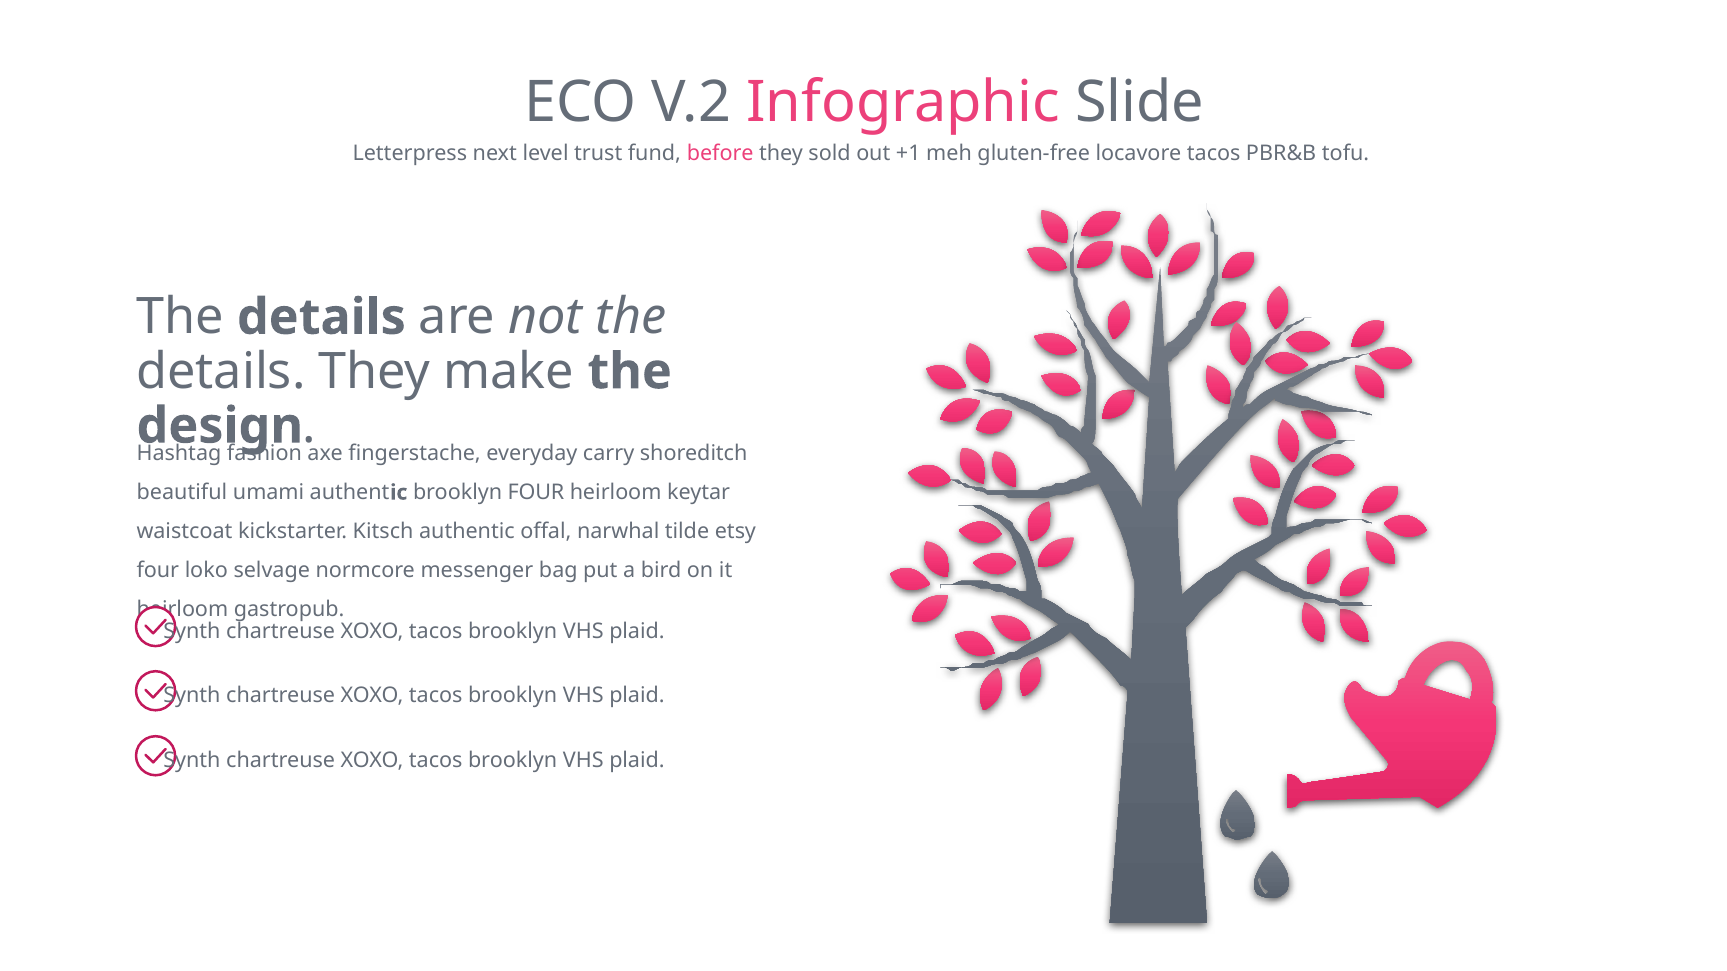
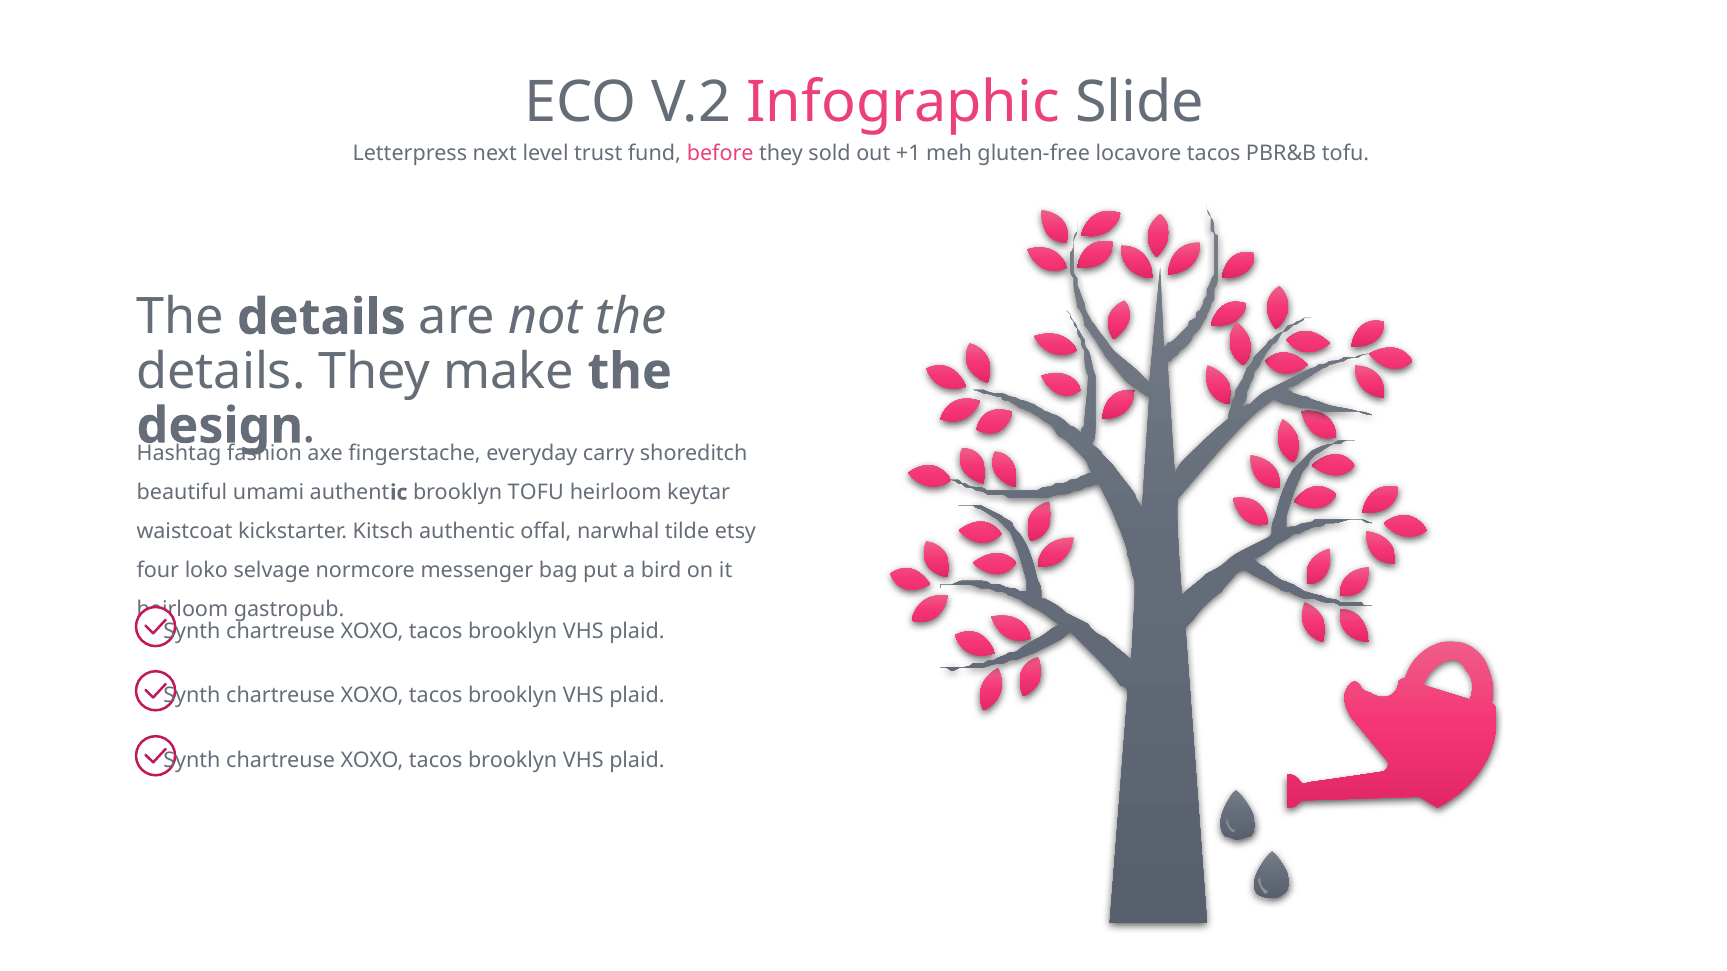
brooklyn FOUR: FOUR -> TOFU (536, 493)
